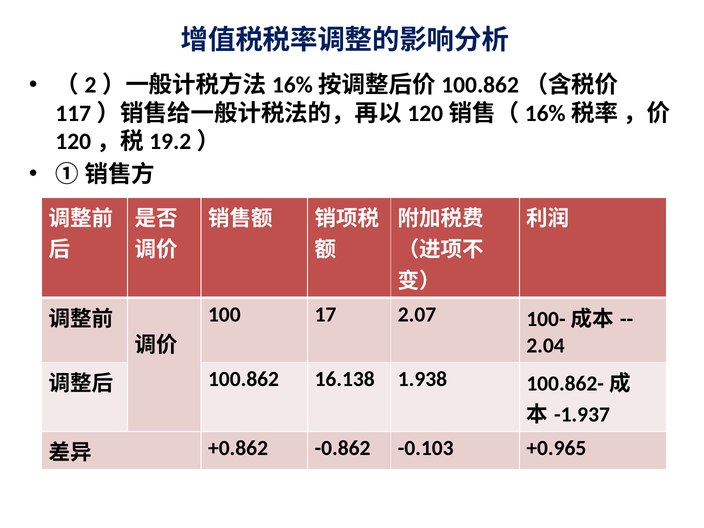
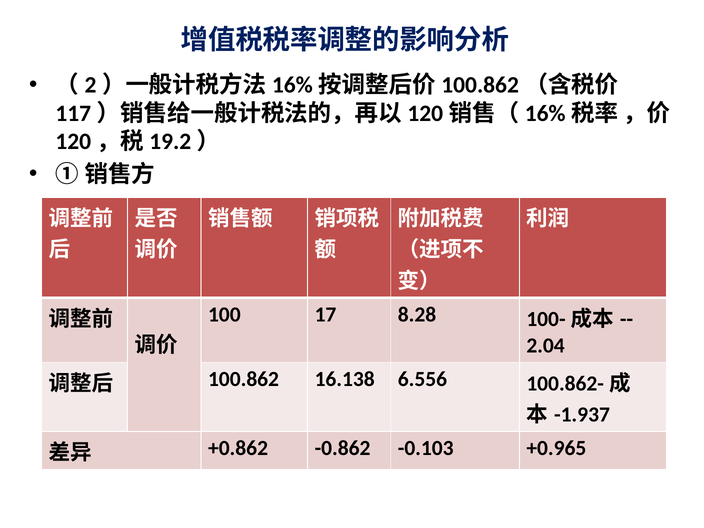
2.07: 2.07 -> 8.28 (417, 315)
1.938: 1.938 -> 6.556 (422, 379)
